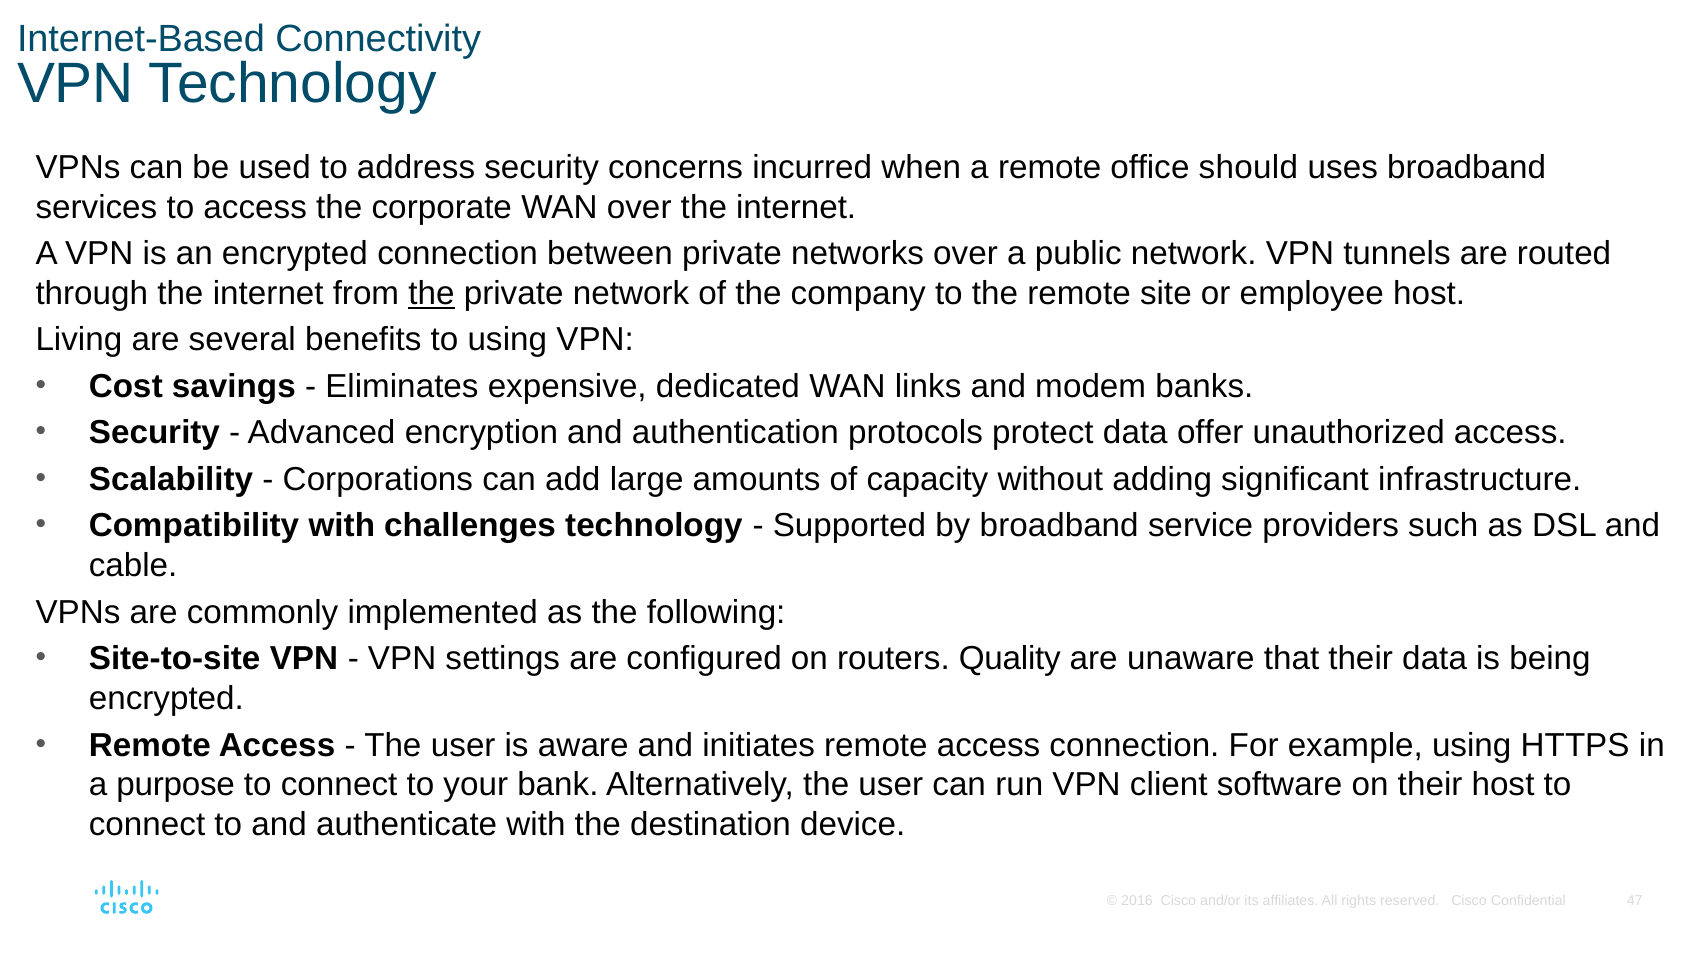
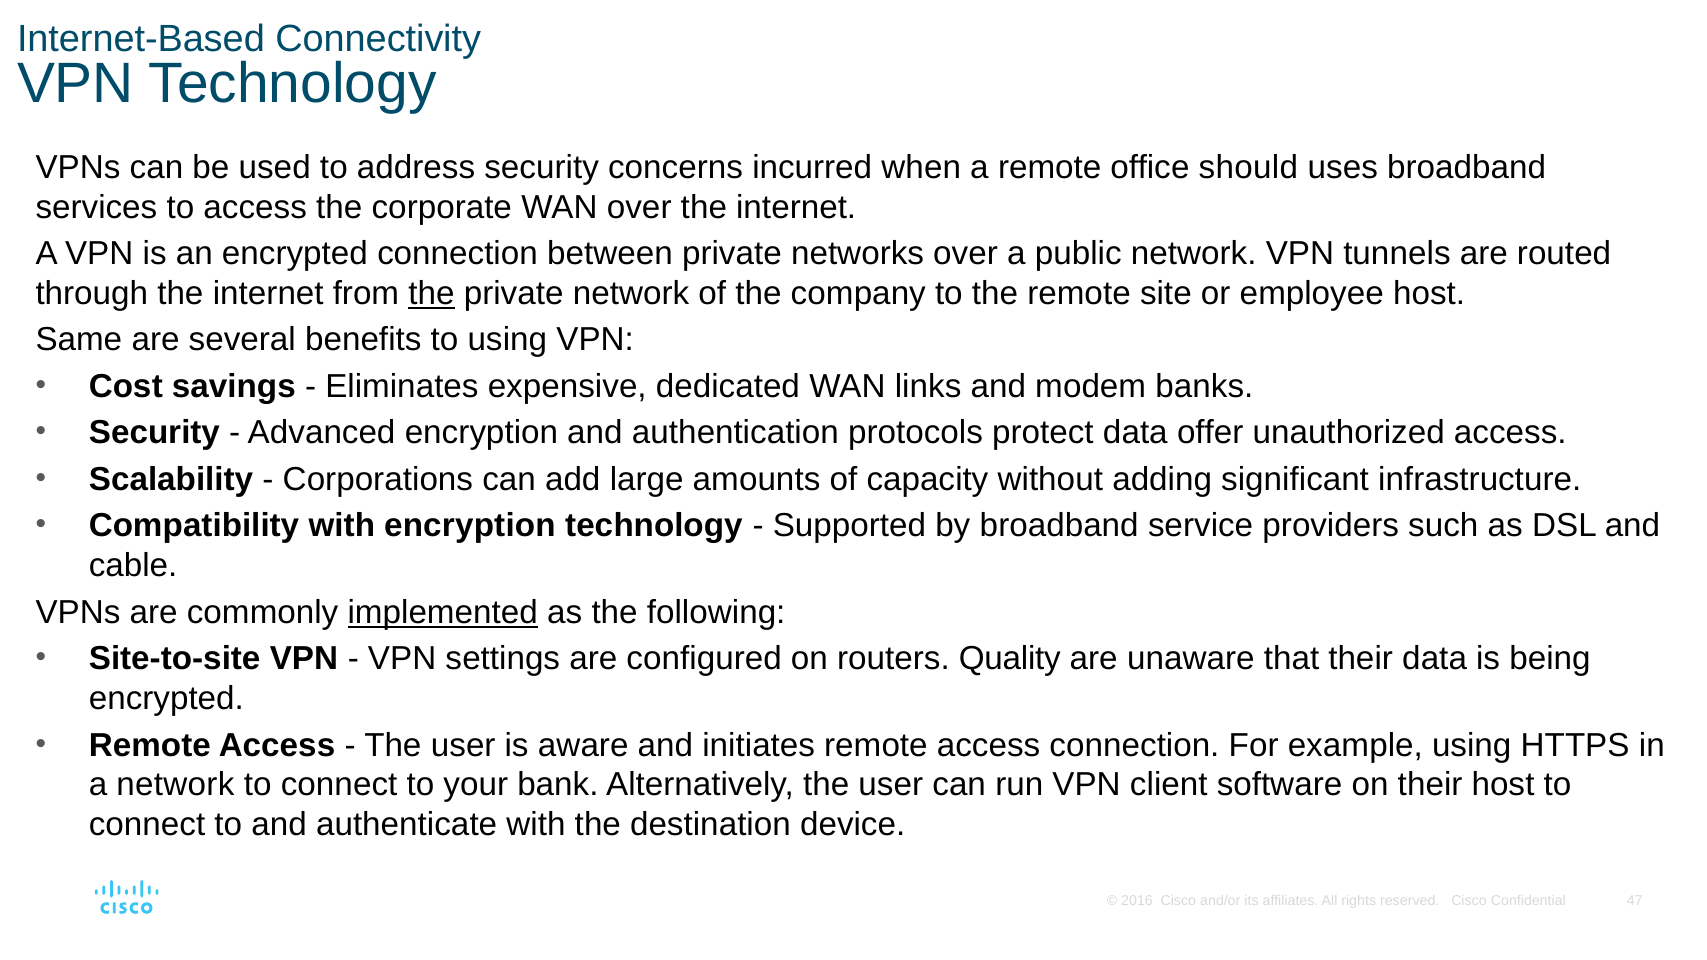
Living: Living -> Same (79, 340)
with challenges: challenges -> encryption (470, 526)
implemented underline: none -> present (443, 613)
a purpose: purpose -> network (175, 785)
